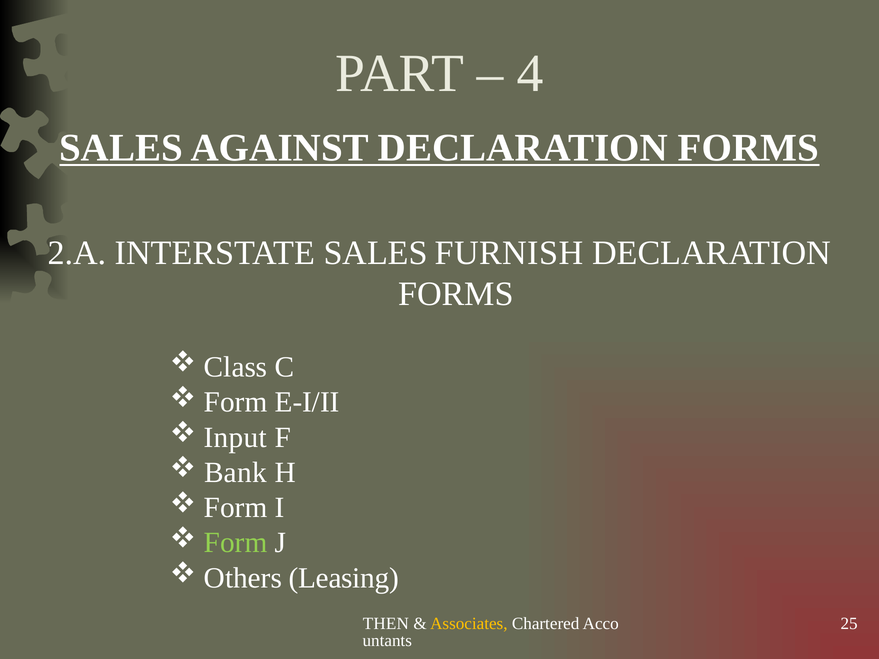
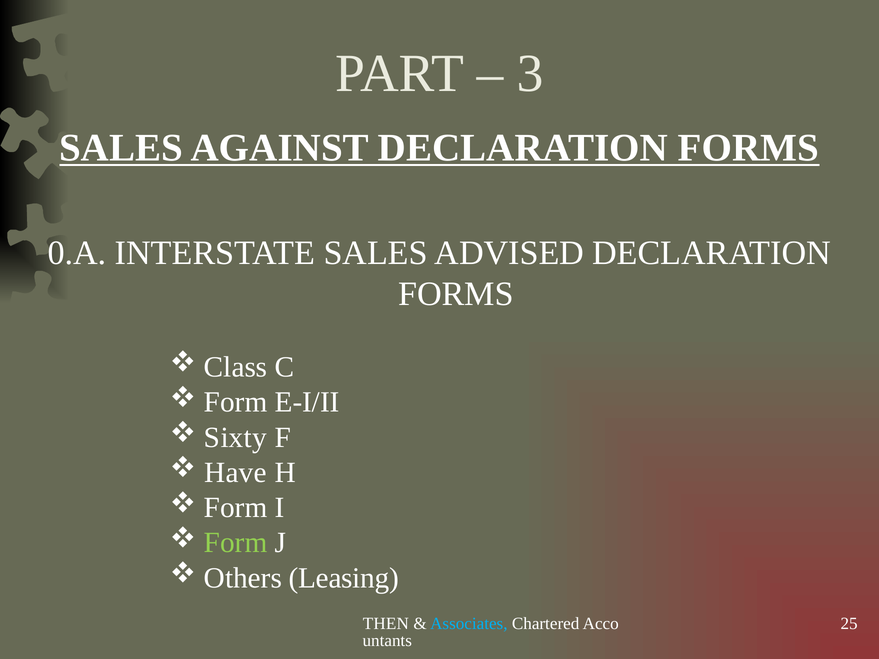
4: 4 -> 3 (530, 73)
2.A: 2.A -> 0.A (77, 253)
FURNISH: FURNISH -> ADVISED (509, 253)
Input: Input -> Sixty (235, 438)
Bank: Bank -> Have (235, 473)
Associates colour: yellow -> light blue (469, 624)
